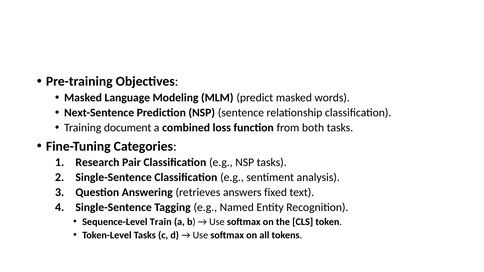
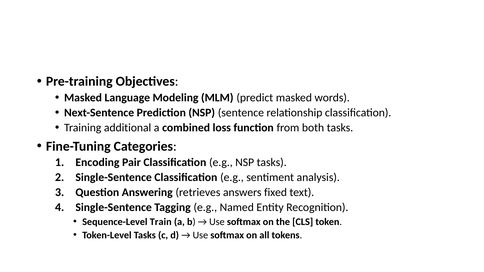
document: document -> additional (128, 128)
Research: Research -> Encoding (97, 163)
